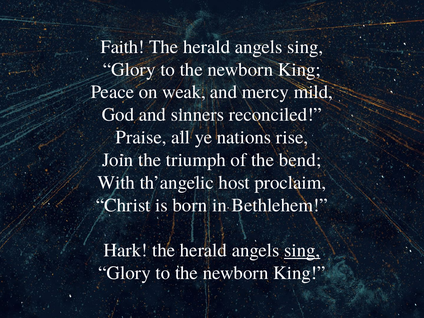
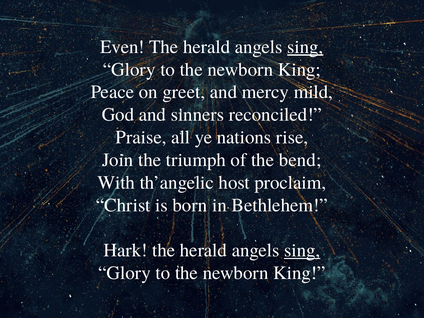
Faith: Faith -> Even (122, 47)
sing underline: none -> present (305, 47)
weak: weak -> greet (184, 92)
